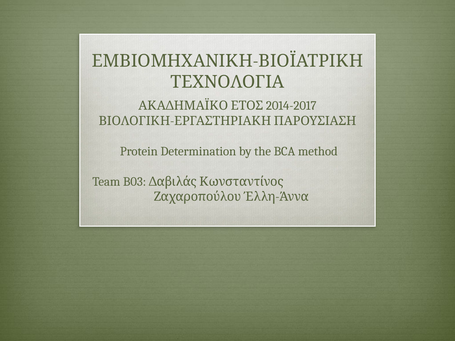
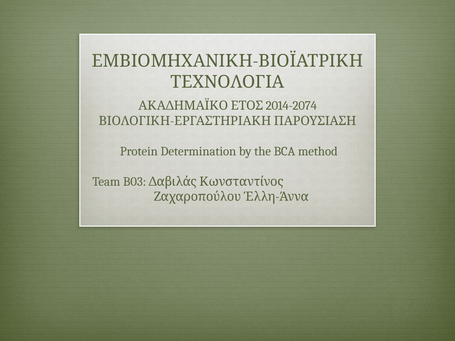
2014-2017: 2014-2017 -> 2014-2074 (291, 106)
